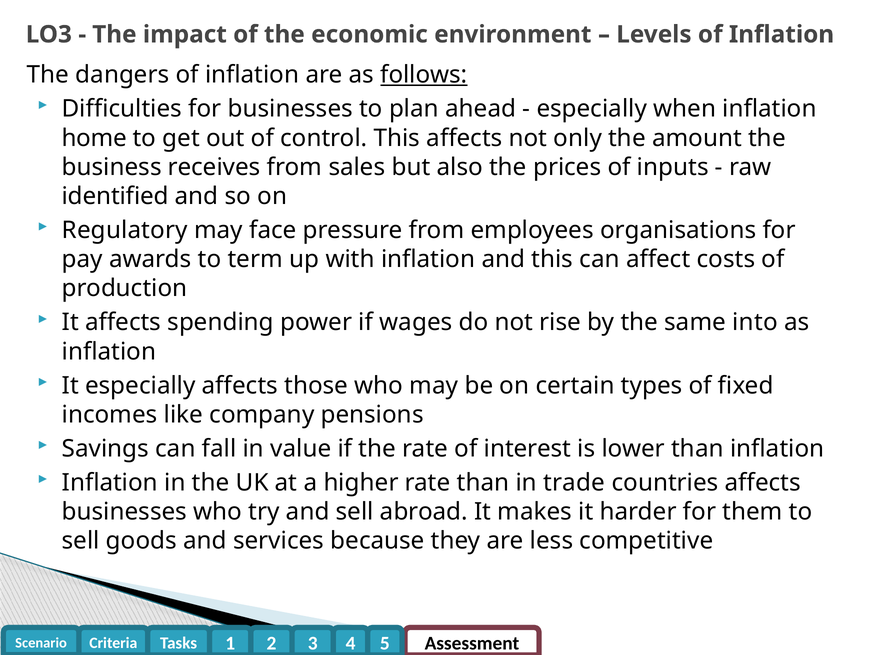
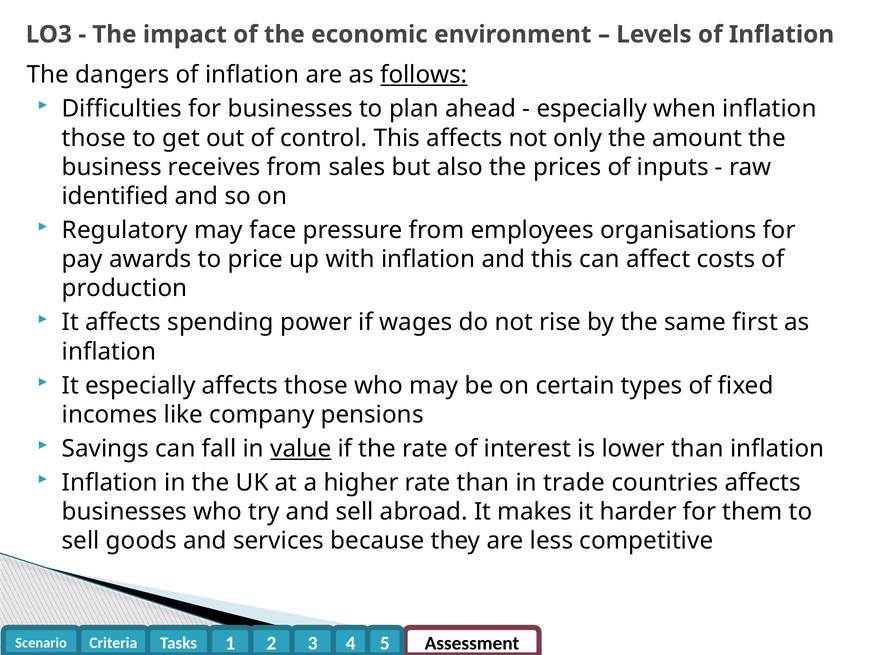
home: home -> those (94, 138)
term: term -> price (255, 259)
into: into -> first (755, 322)
value underline: none -> present (301, 448)
